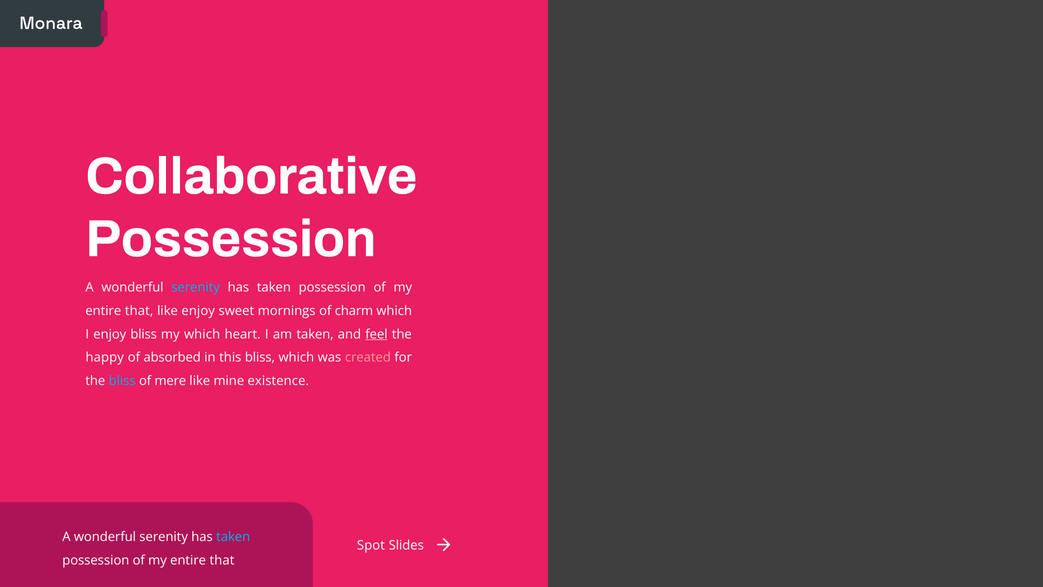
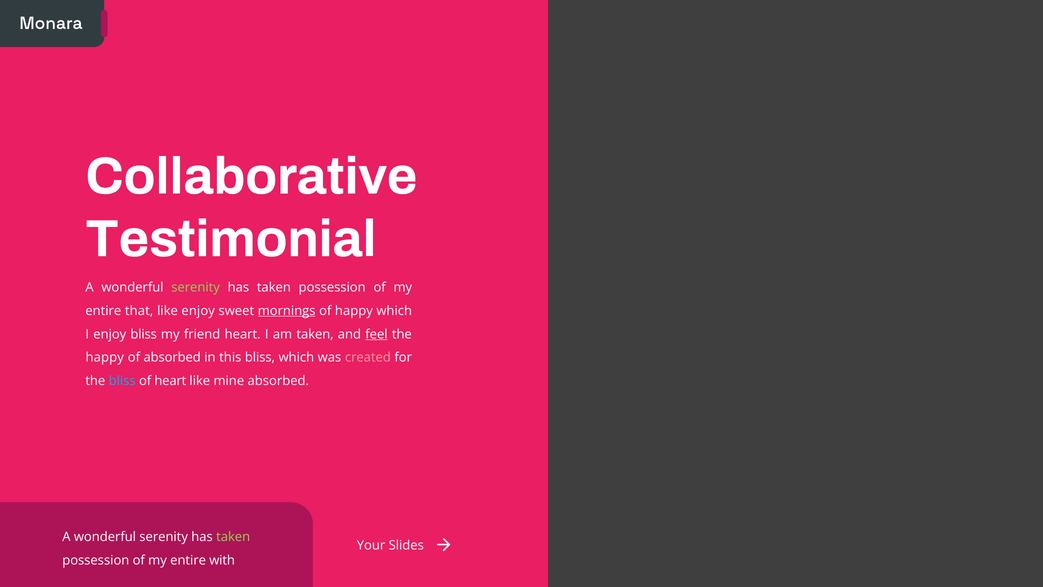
Possession: Possession -> Testimonial (231, 239)
serenity colour: light blue -> light green (196, 287)
mornings underline: none -> present (287, 311)
of charm: charm -> happy (354, 311)
my which: which -> friend (202, 334)
of mere: mere -> heart (170, 381)
mine existence: existence -> absorbed (278, 381)
taken colour: light blue -> light green (233, 537)
Spot: Spot -> Your (371, 545)
that: that -> with (222, 560)
